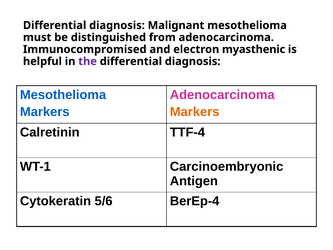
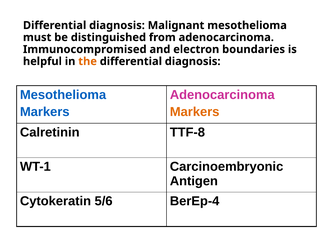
myasthenic: myasthenic -> boundaries (254, 49)
the colour: purple -> orange (88, 61)
TTF-4: TTF-4 -> TTF-8 (187, 132)
